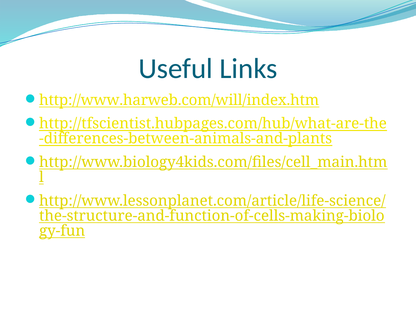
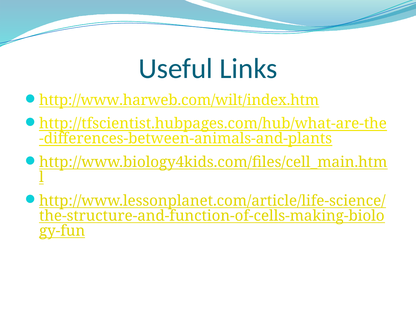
http://www.harweb.com/will/index.htm: http://www.harweb.com/will/index.htm -> http://www.harweb.com/wilt/index.htm (179, 100)
